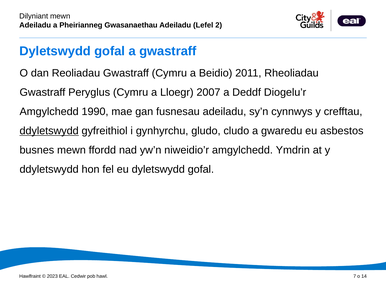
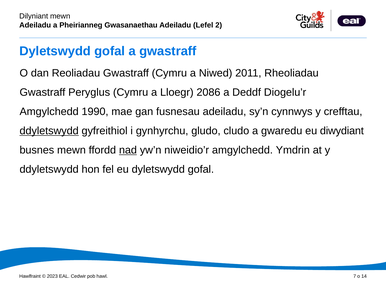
Beidio: Beidio -> Niwed (216, 73)
2007: 2007 -> 2086 (208, 93)
asbestos: asbestos -> diwydiant (342, 131)
nad underline: none -> present (128, 150)
